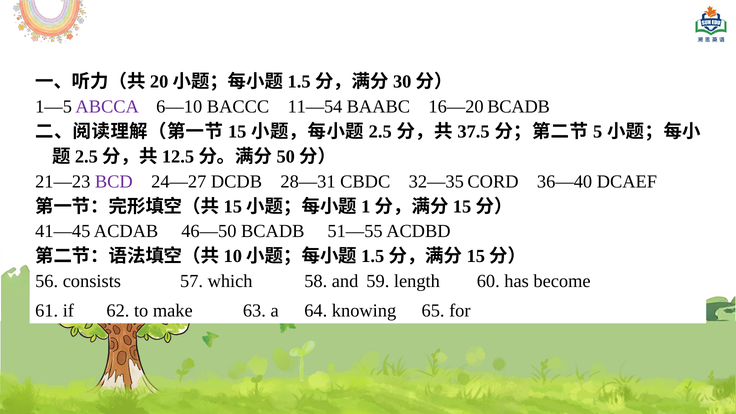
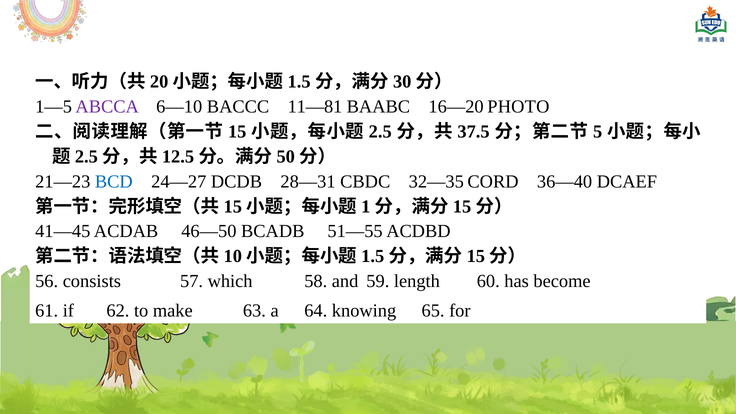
11—54: 11—54 -> 11—81 (315, 107)
16—20 BCADB: BCADB -> PHOTO (518, 107)
BCD colour: purple -> blue (114, 181)
